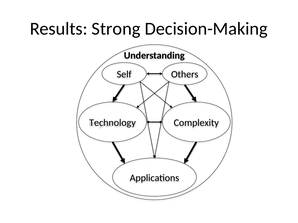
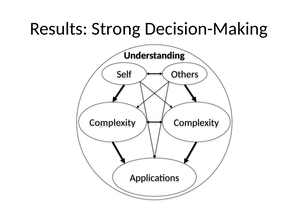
Technology: Technology -> Complexity (112, 123)
